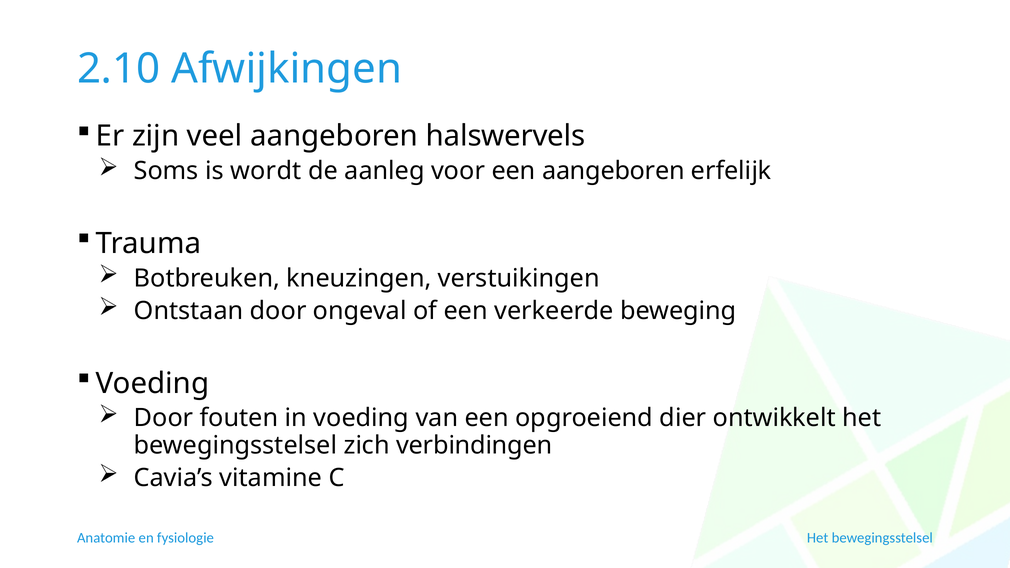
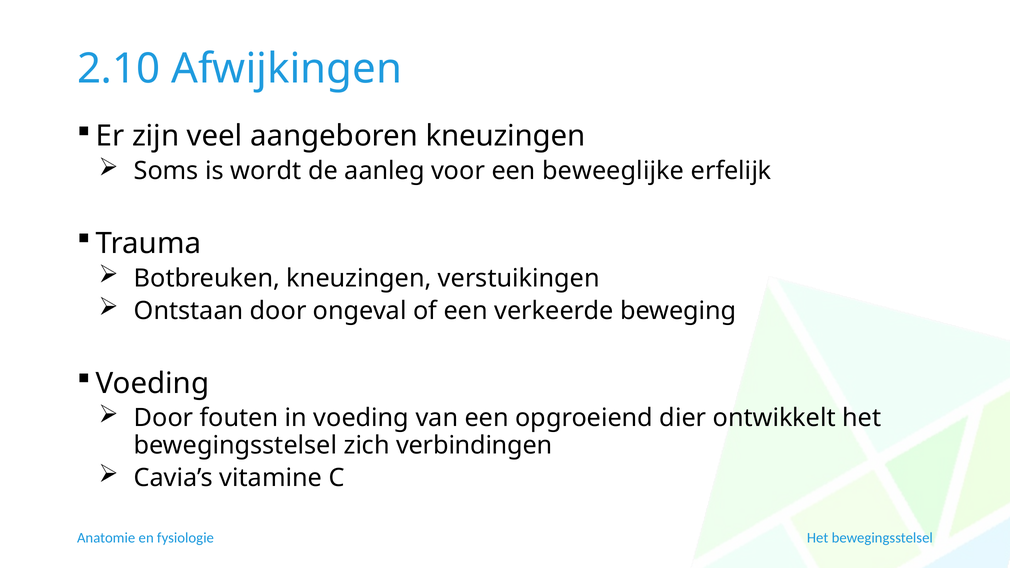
aangeboren halswervels: halswervels -> kneuzingen (506, 136)
een aangeboren: aangeboren -> beweeglijke (613, 171)
